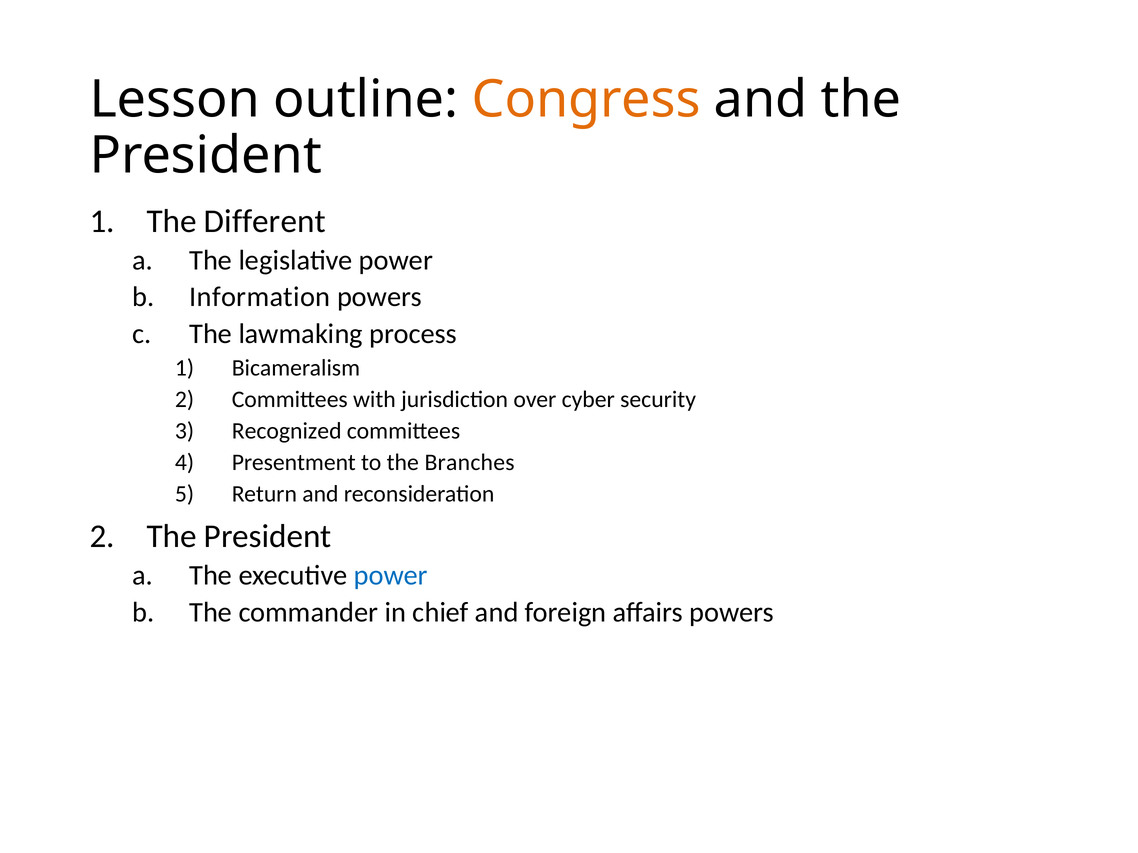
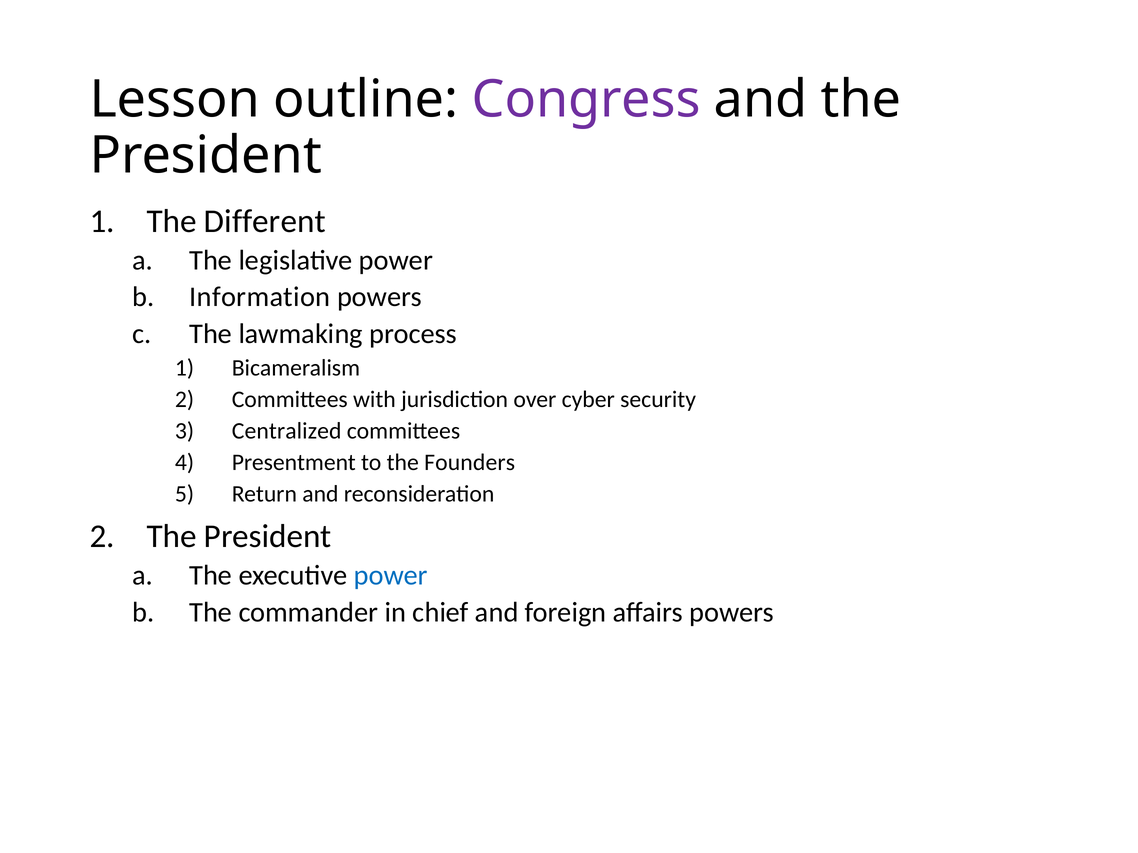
Congress colour: orange -> purple (586, 99)
Recognized: Recognized -> Centralized (287, 431)
Branches: Branches -> Founders (470, 463)
